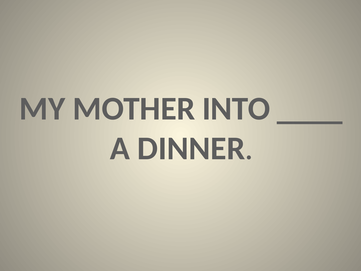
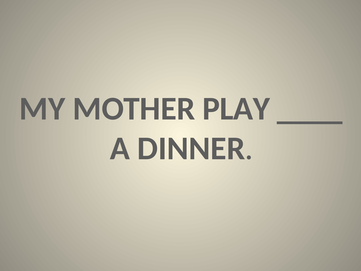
INTO: INTO -> PLAY (236, 109)
